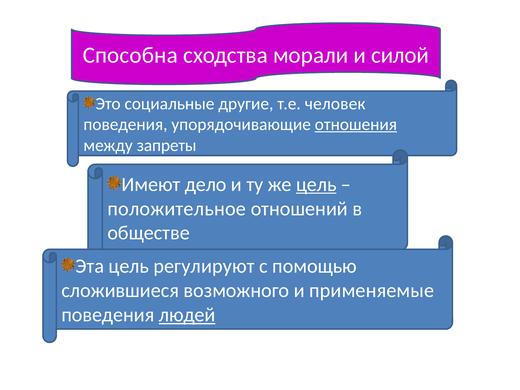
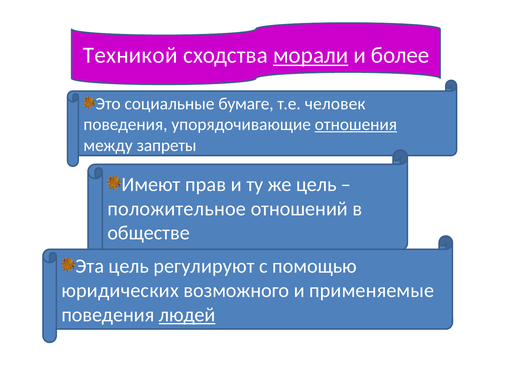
Способна: Способна -> Техникой (130, 55)
морали underline: none -> present (311, 55)
силой: силой -> более (400, 55)
другие: другие -> бумаге (246, 104)
дело: дело -> прав (206, 184)
цель underline: present -> none (316, 184)
сложившиеся: сложившиеся -> юридических (120, 291)
